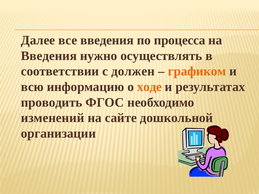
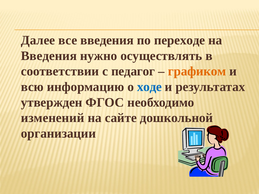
процесса: процесса -> переходе (180, 40)
должен: должен -> педагог (133, 71)
ходе colour: orange -> blue (149, 87)
проводить: проводить -> утвержден (52, 102)
